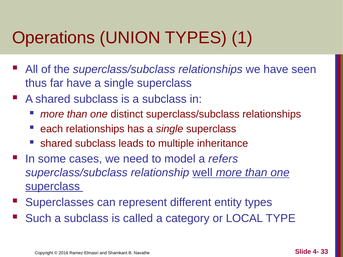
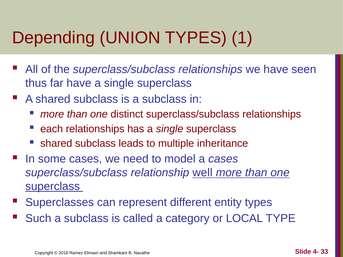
Operations: Operations -> Depending (53, 38)
a refers: refers -> cases (223, 159)
